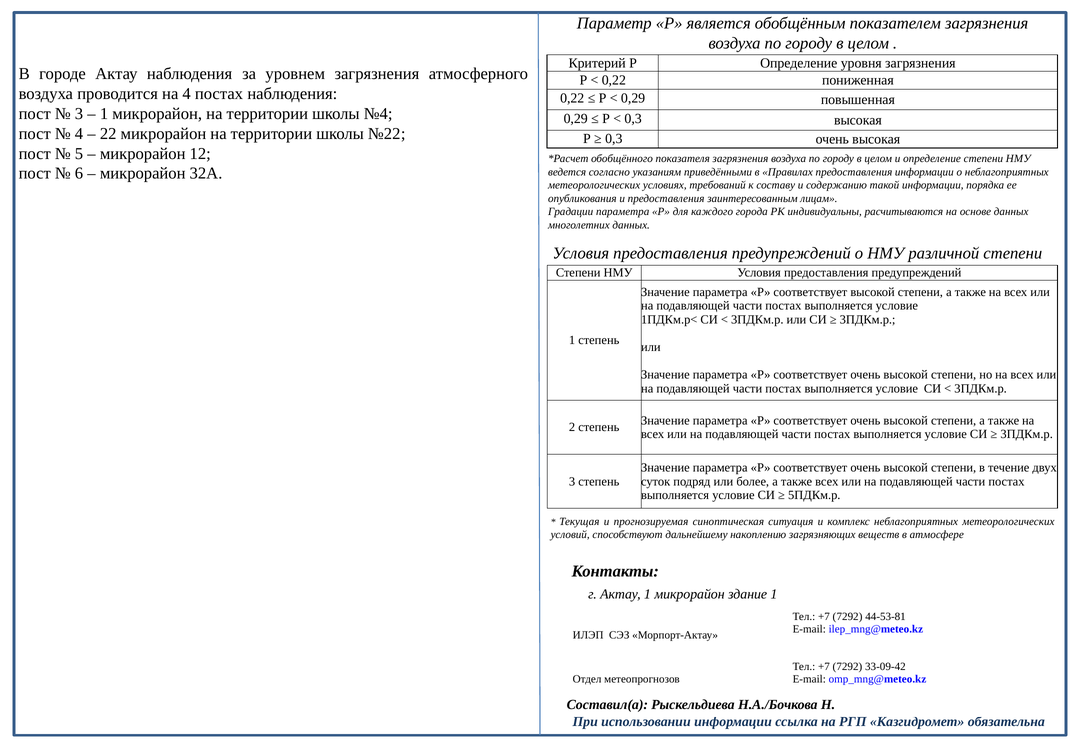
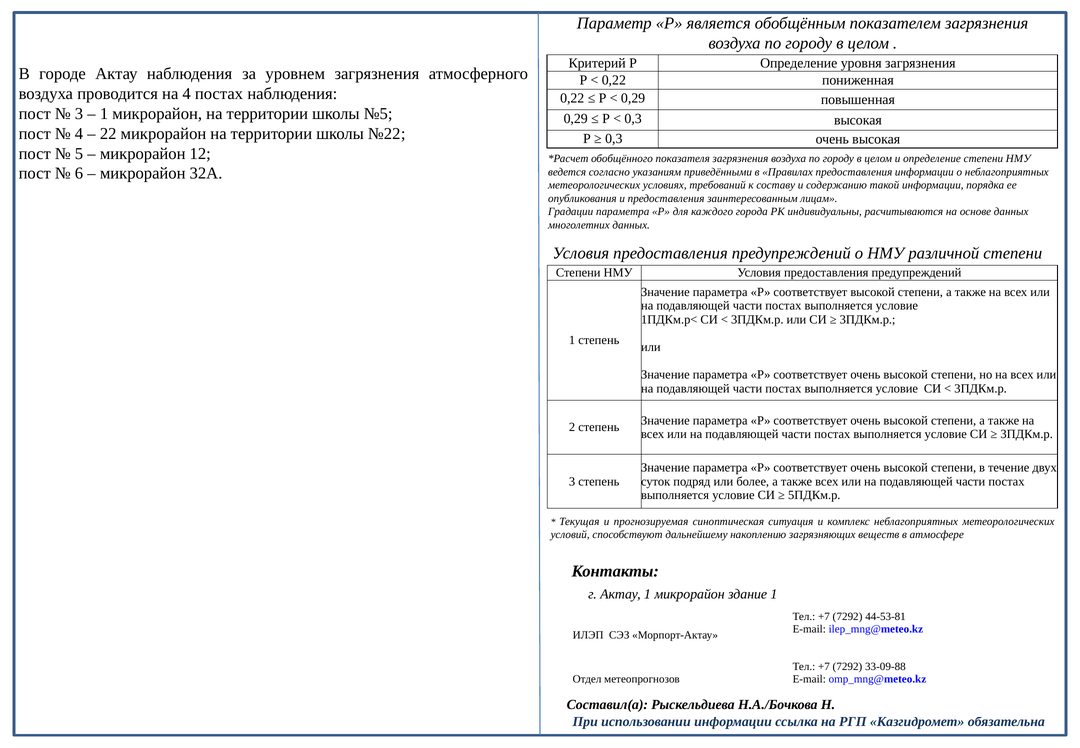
№4: №4 -> №5 (378, 114)
33-09-42: 33-09-42 -> 33-09-88 (885, 666)
